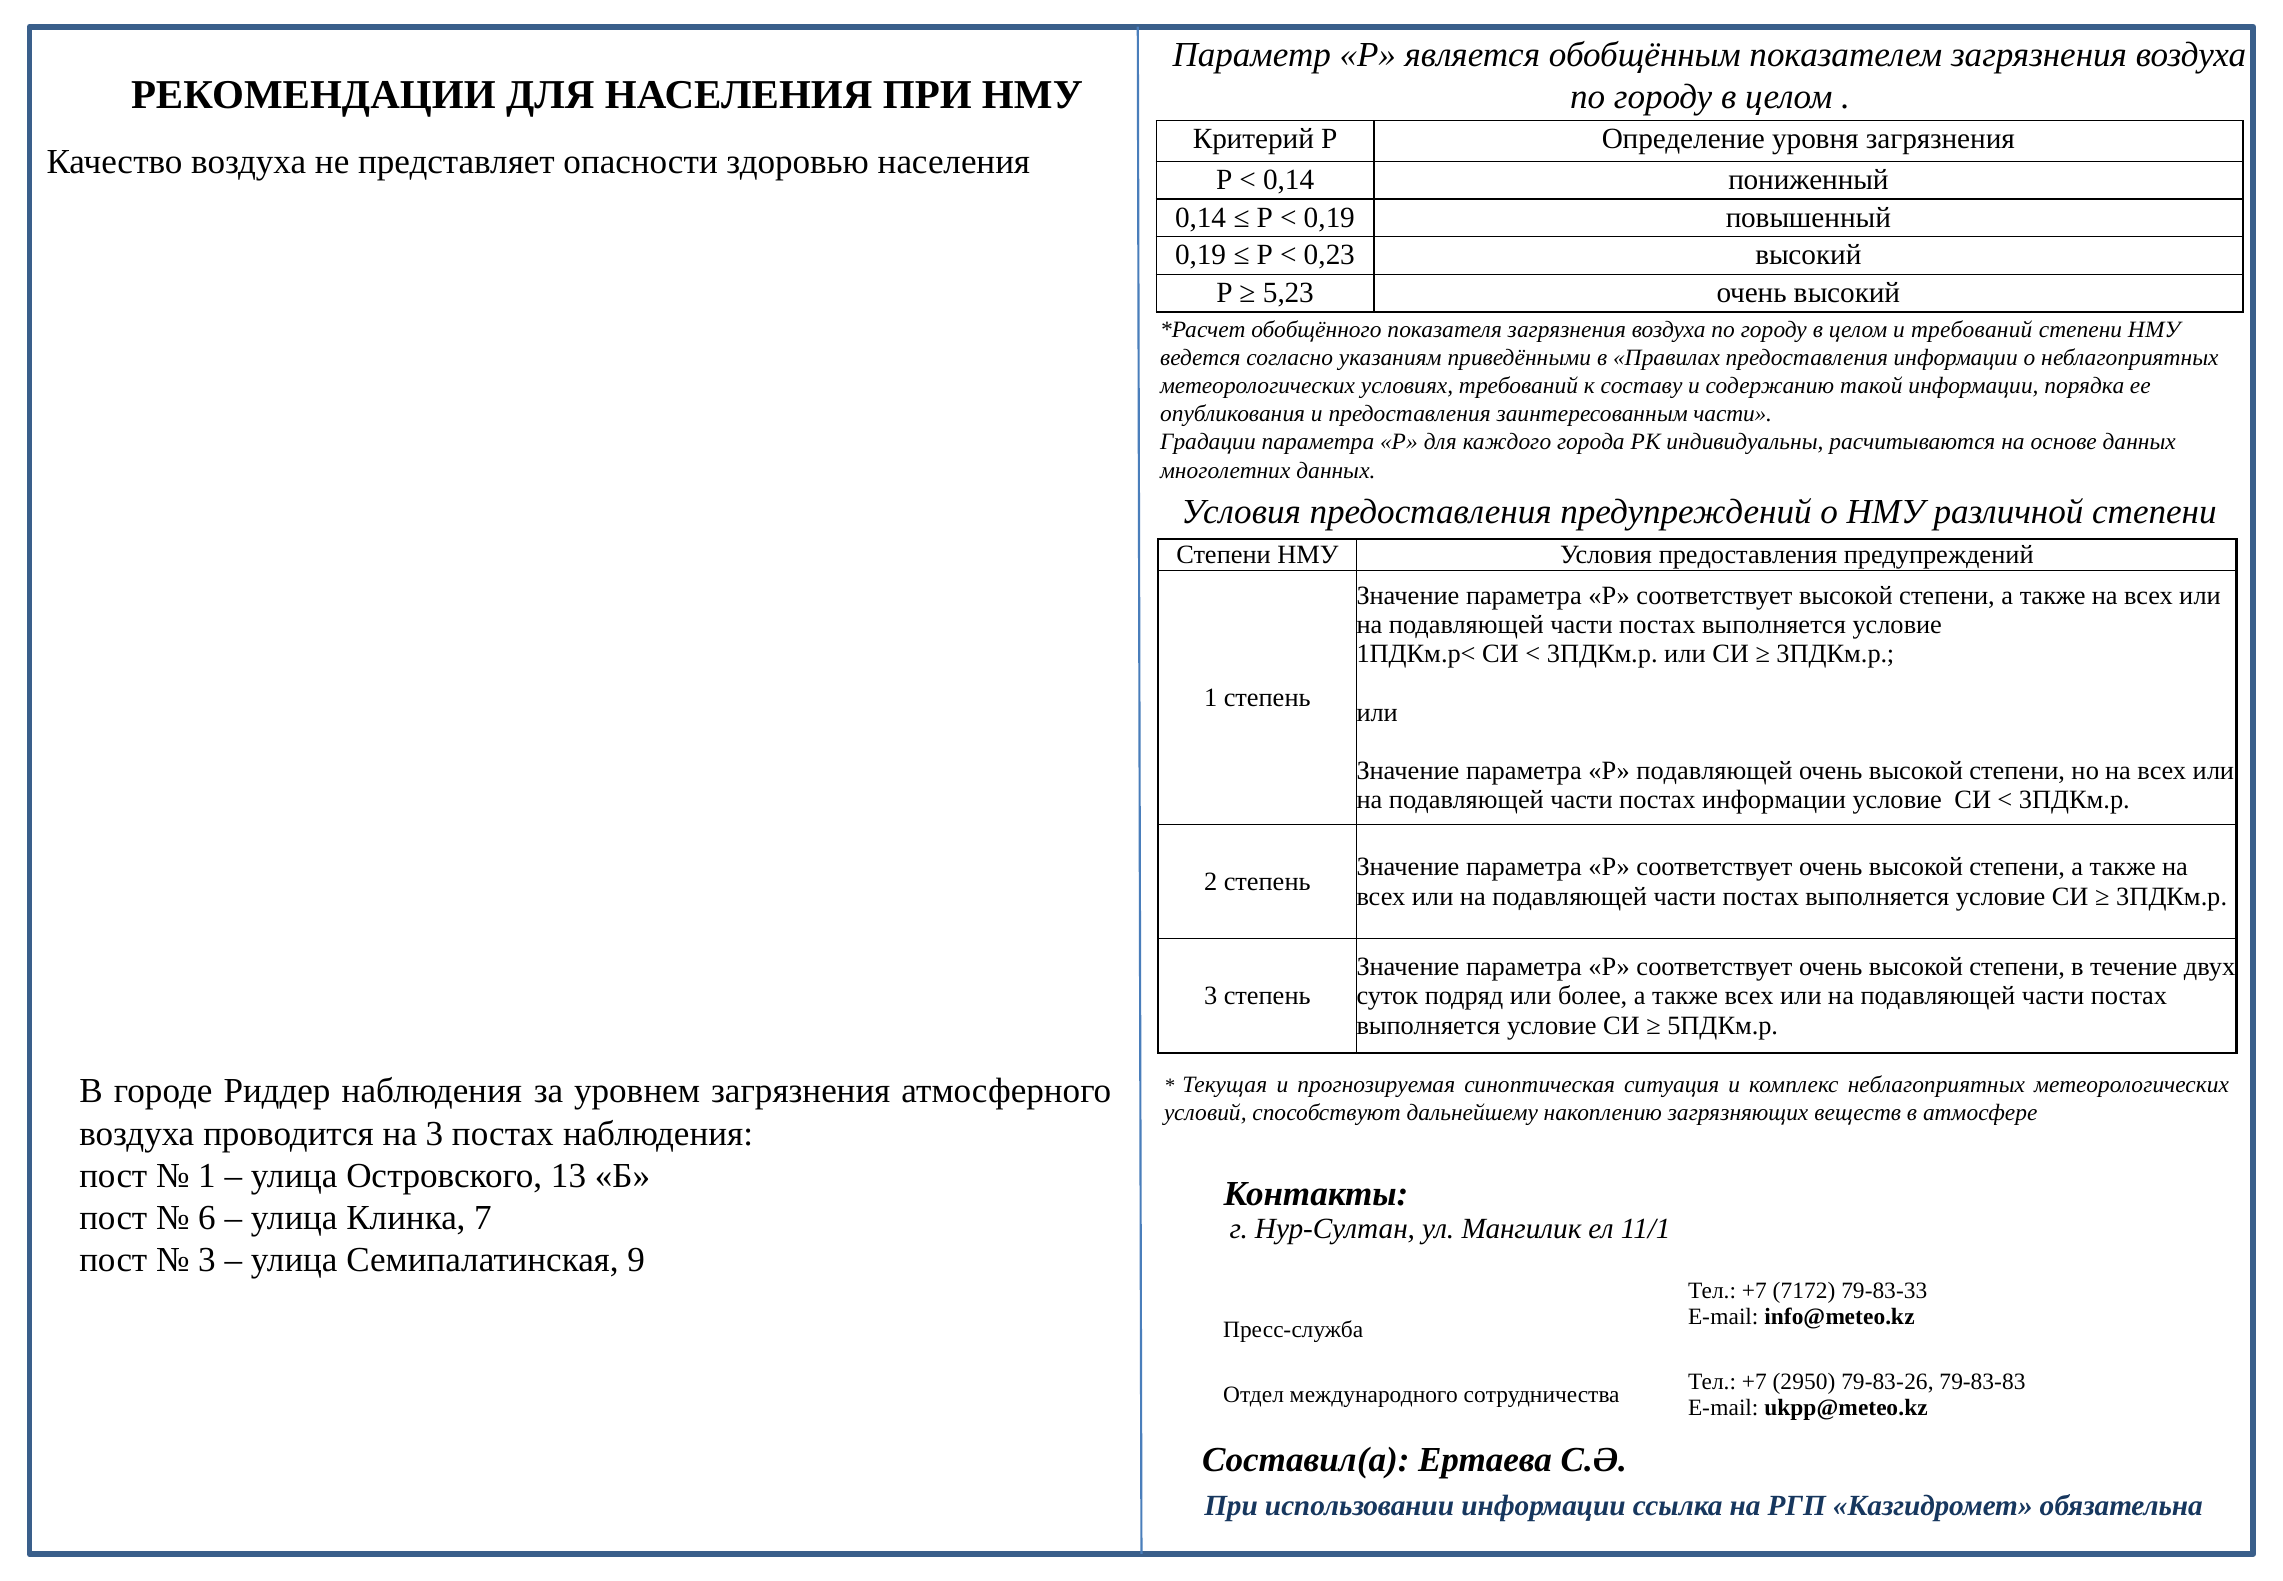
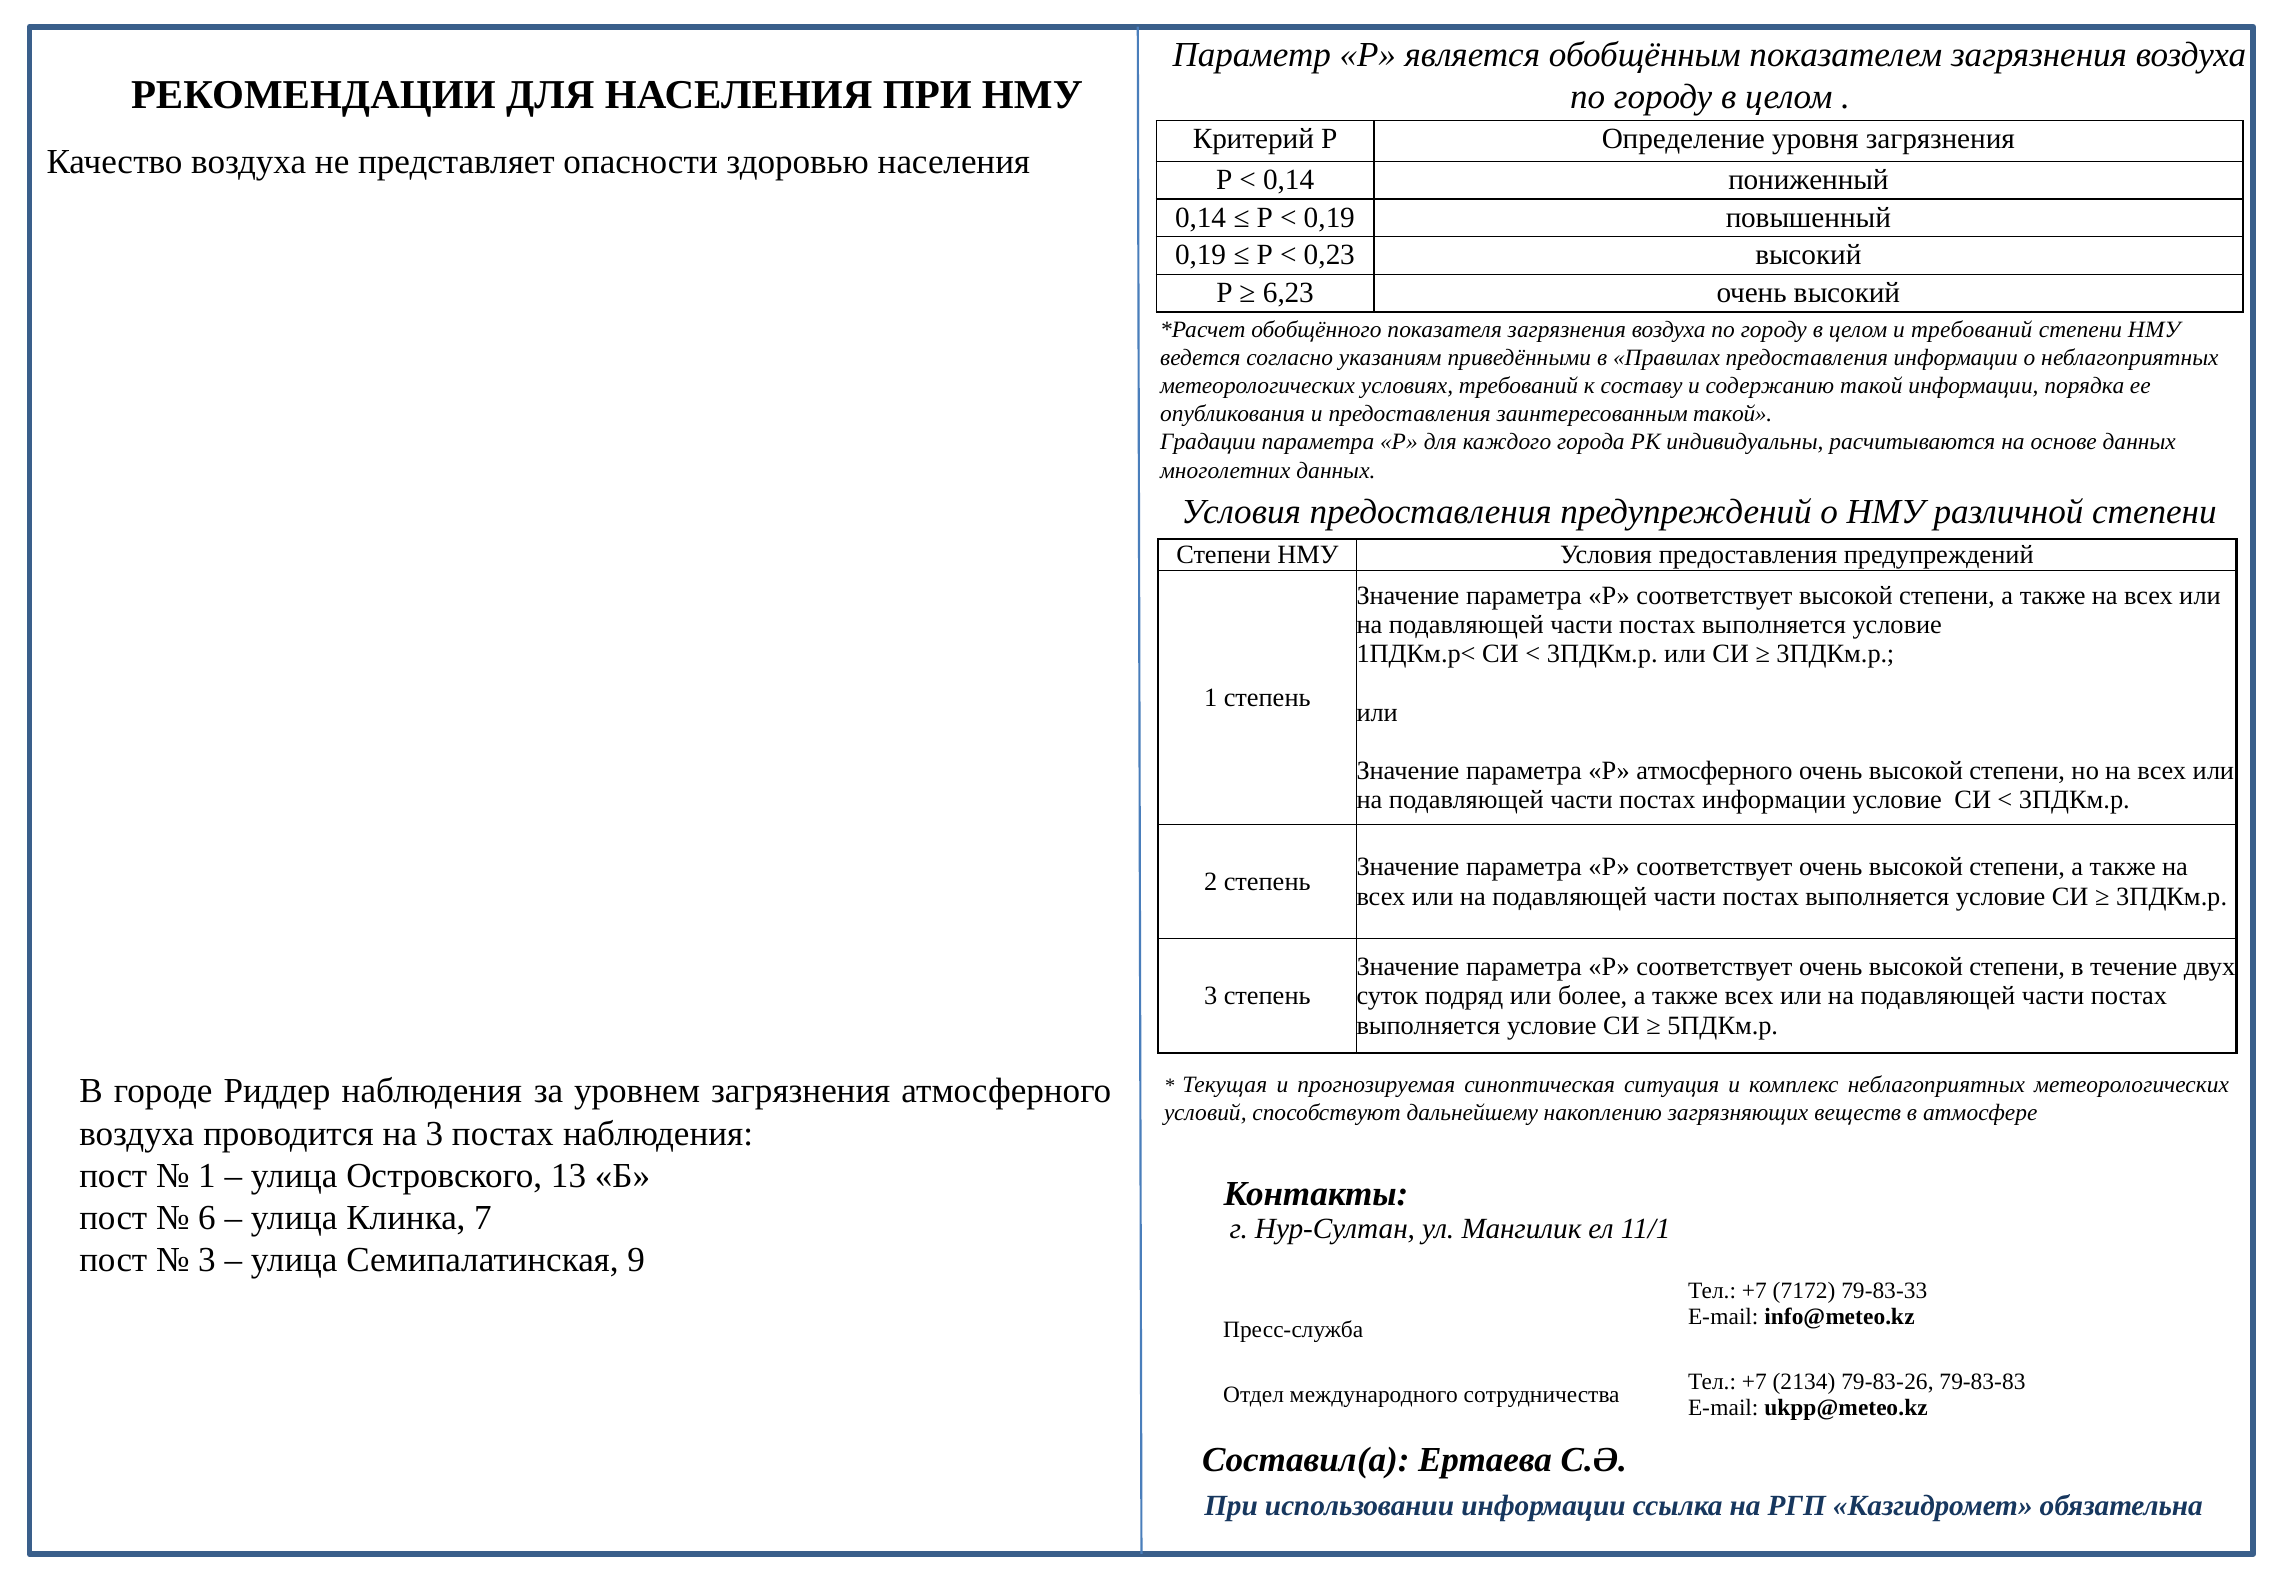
5,23: 5,23 -> 6,23 (1288, 293)
заинтересованным части: части -> такой (1733, 414)
Р подавляющей: подавляющей -> атмосферного (1714, 771)
2950: 2950 -> 2134 (1804, 1382)
